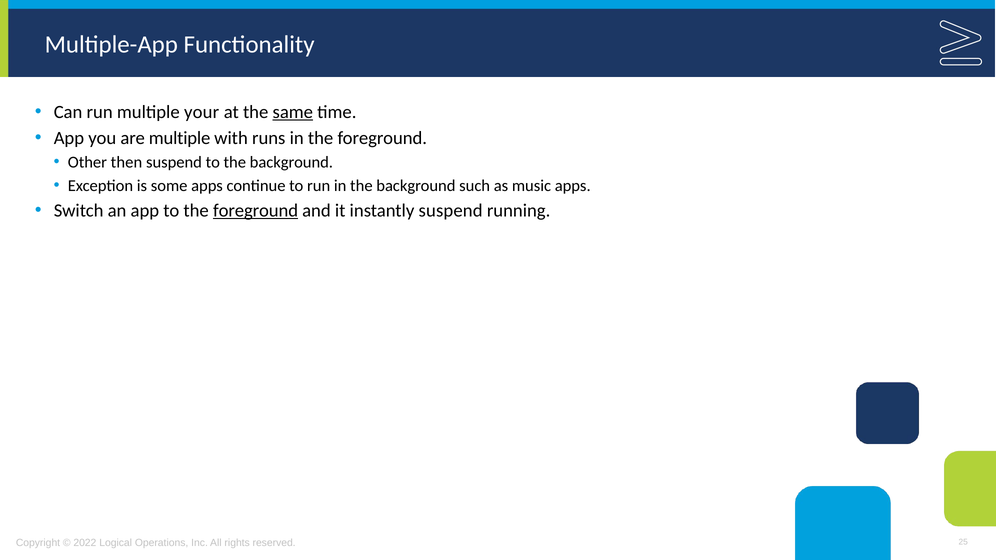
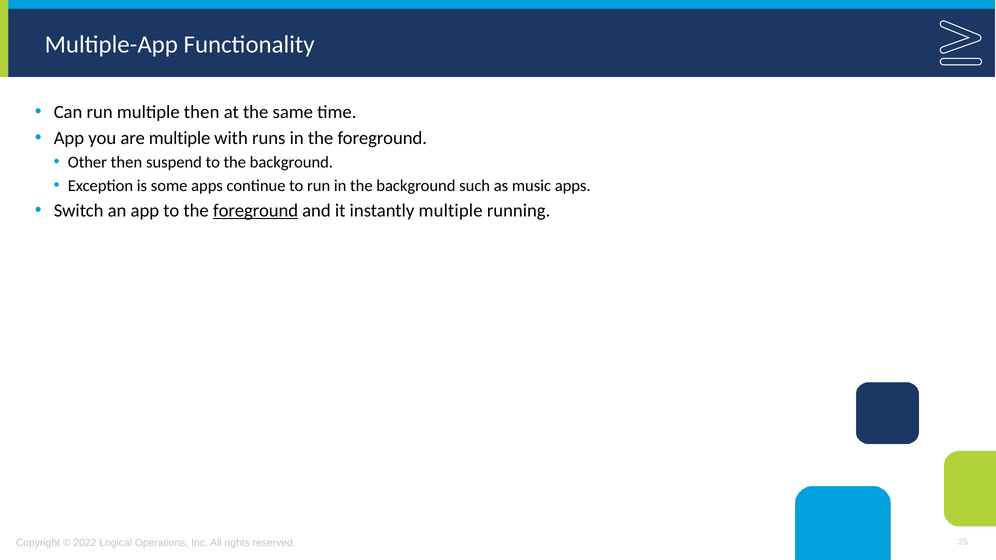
multiple your: your -> then (202, 112)
same underline: present -> none (293, 112)
instantly suspend: suspend -> multiple (451, 211)
